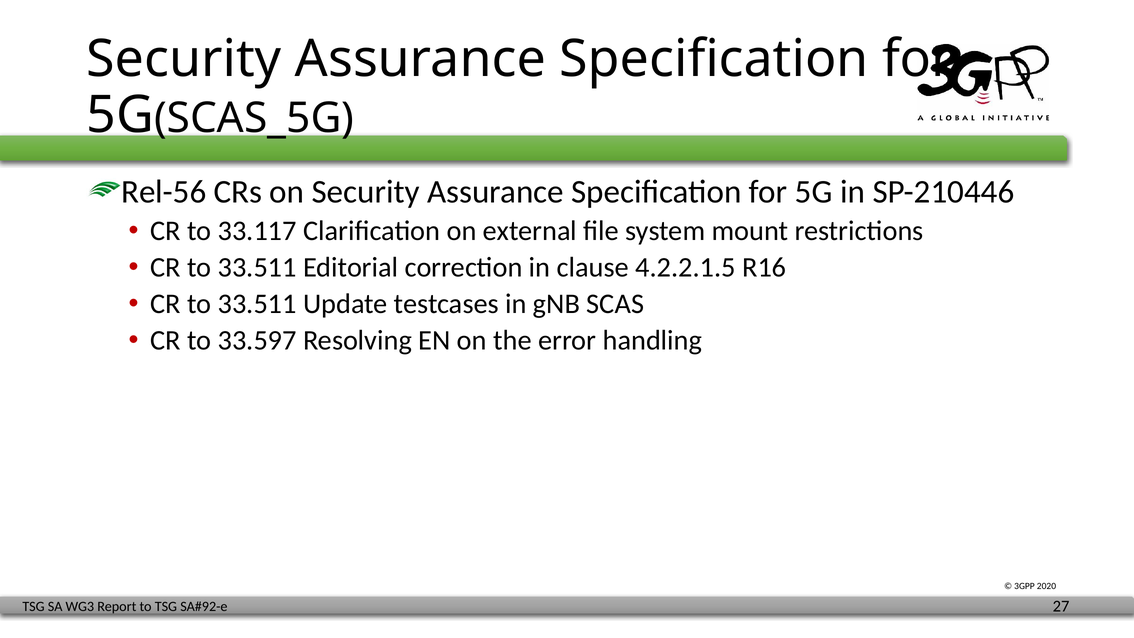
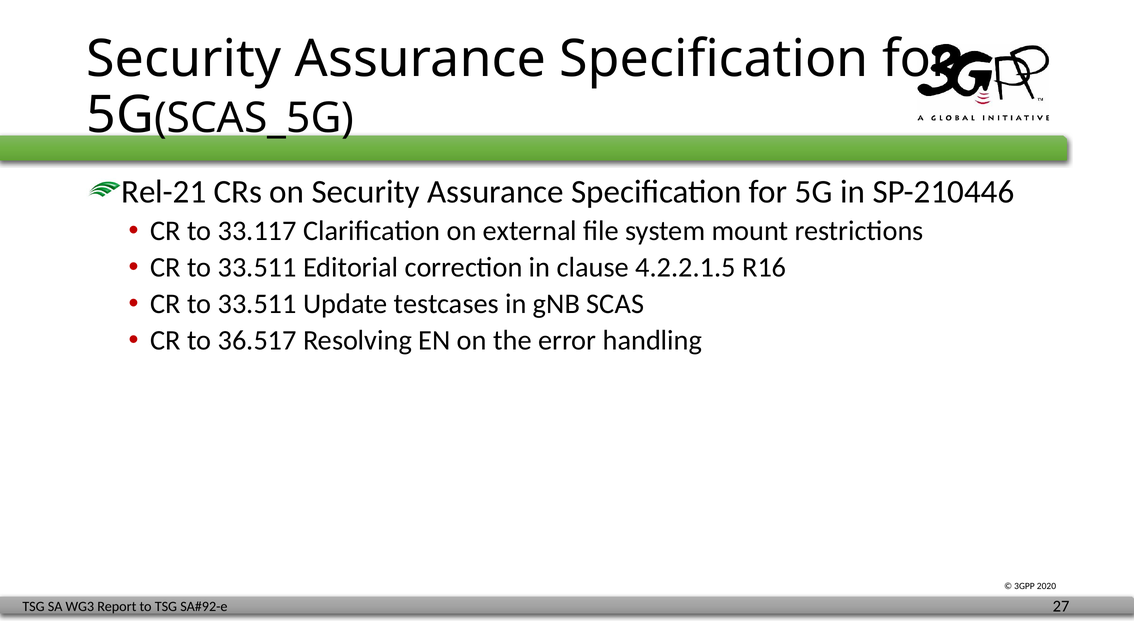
Rel-56: Rel-56 -> Rel-21 (164, 192)
33.597: 33.597 -> 36.517 (257, 340)
